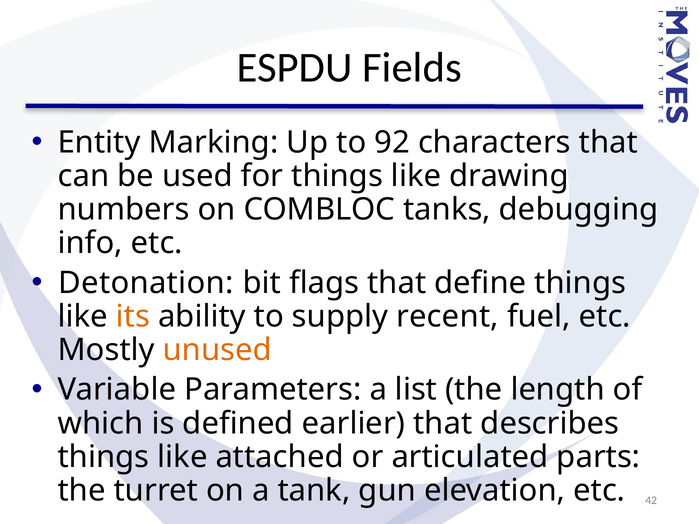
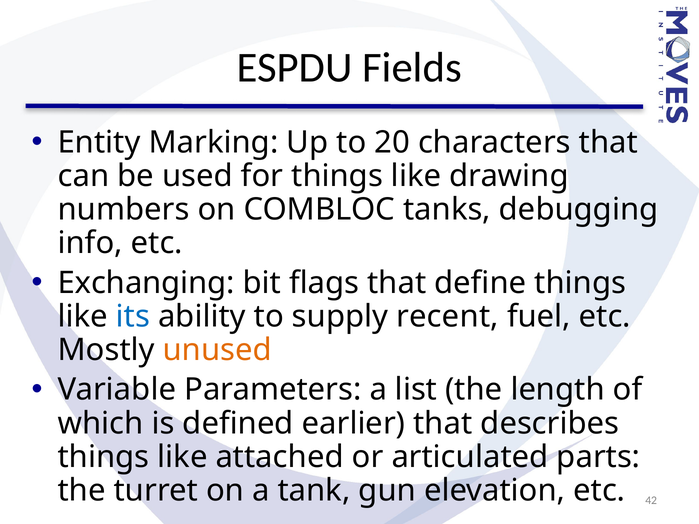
92: 92 -> 20 (392, 142)
Detonation: Detonation -> Exchanging (146, 283)
its colour: orange -> blue (133, 317)
